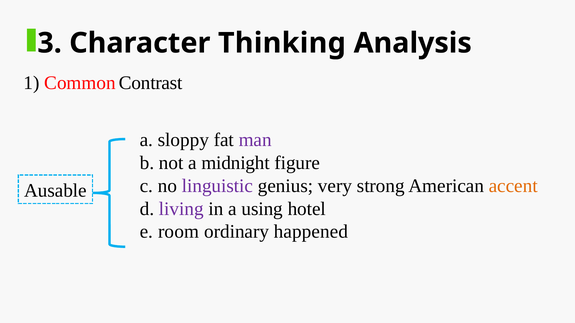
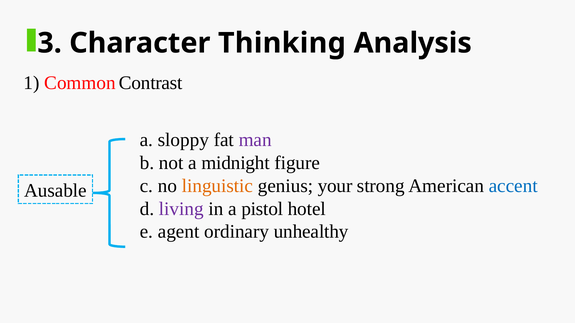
linguistic colour: purple -> orange (217, 186)
very: very -> your (335, 186)
accent colour: orange -> blue (513, 186)
using: using -> pistol (262, 209)
room: room -> agent (179, 232)
happened: happened -> unhealthy (311, 232)
